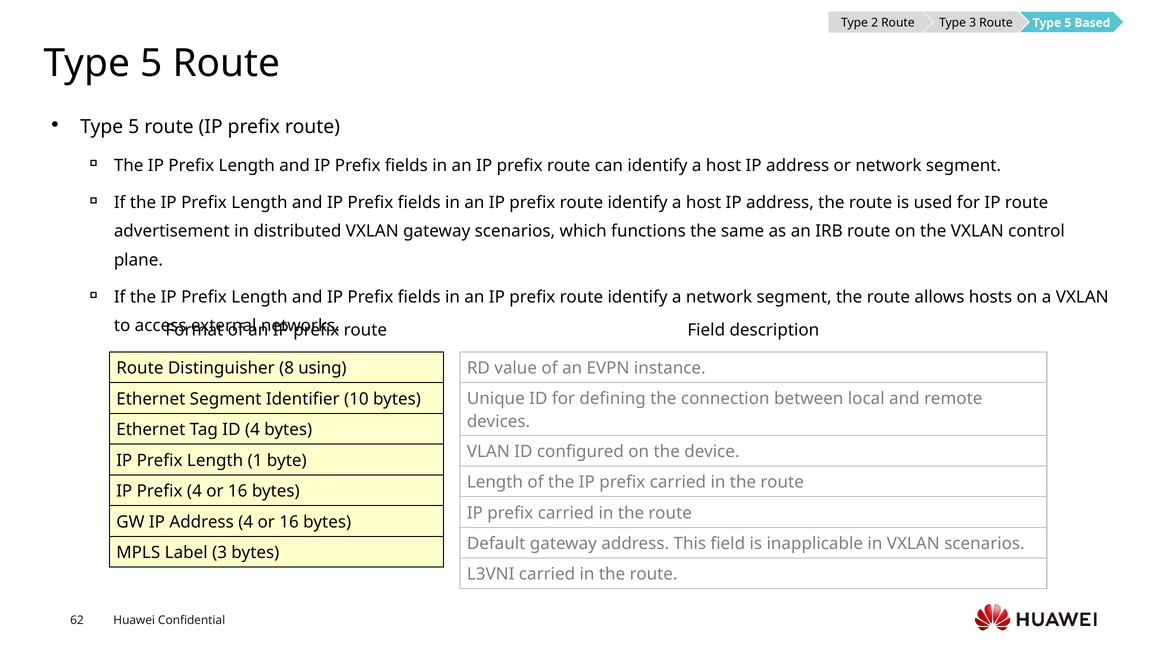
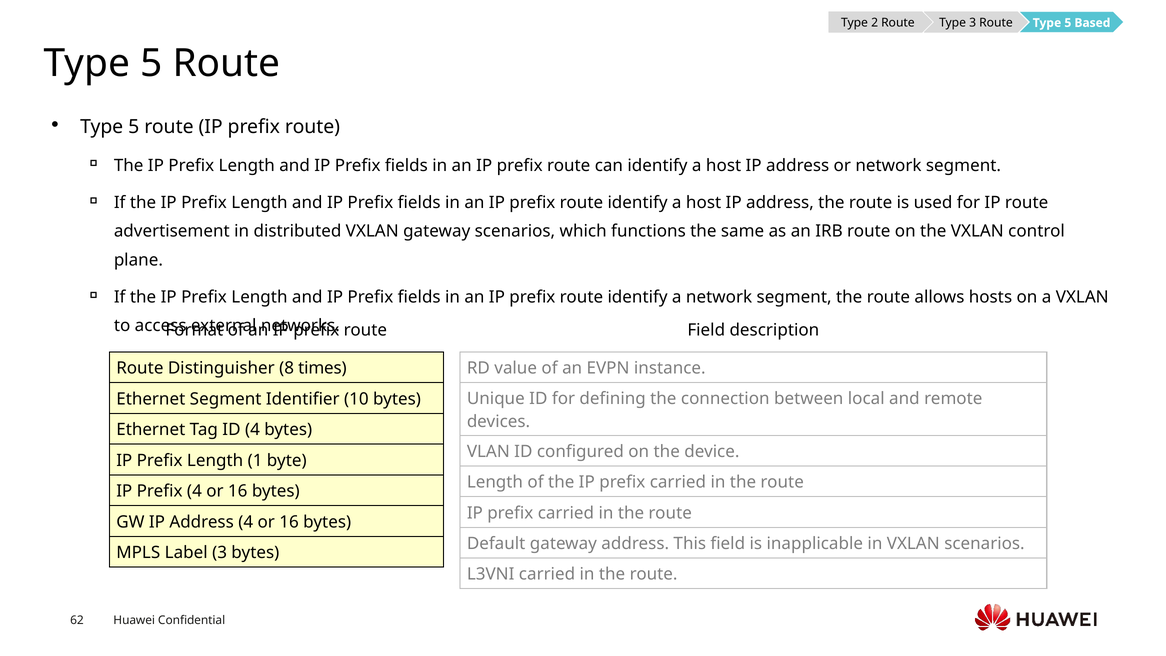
using: using -> times (322, 368)
